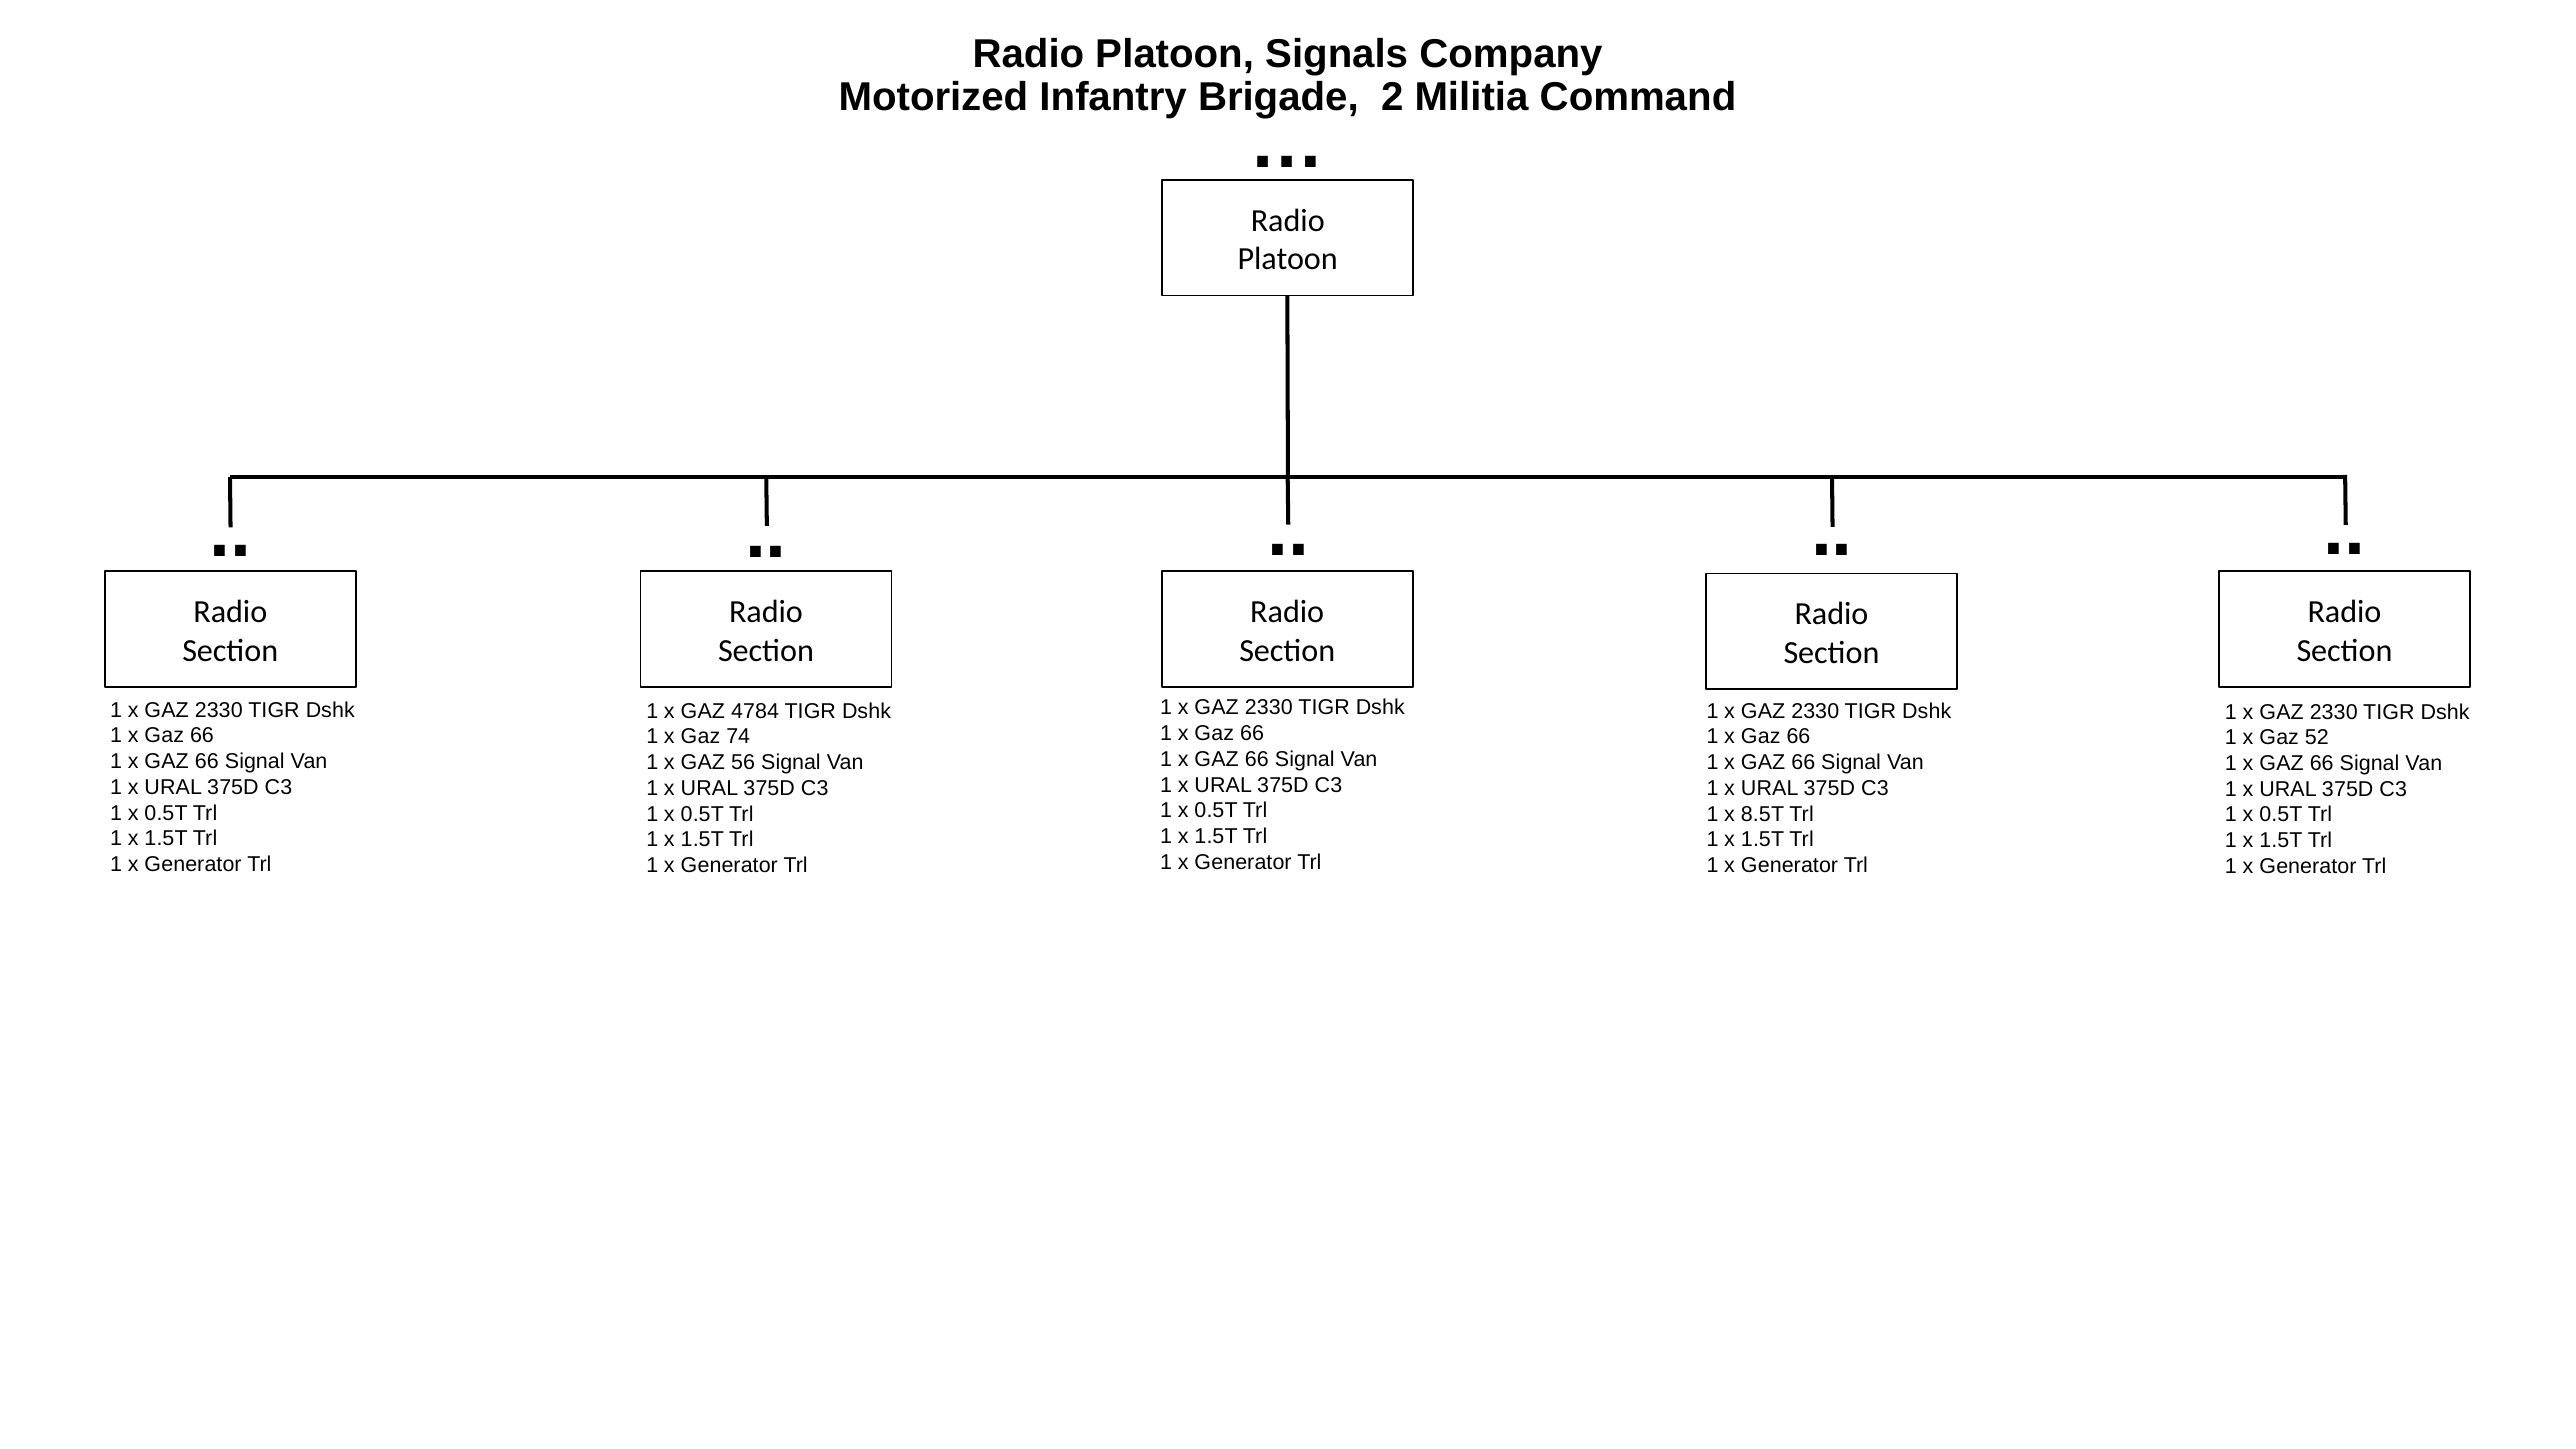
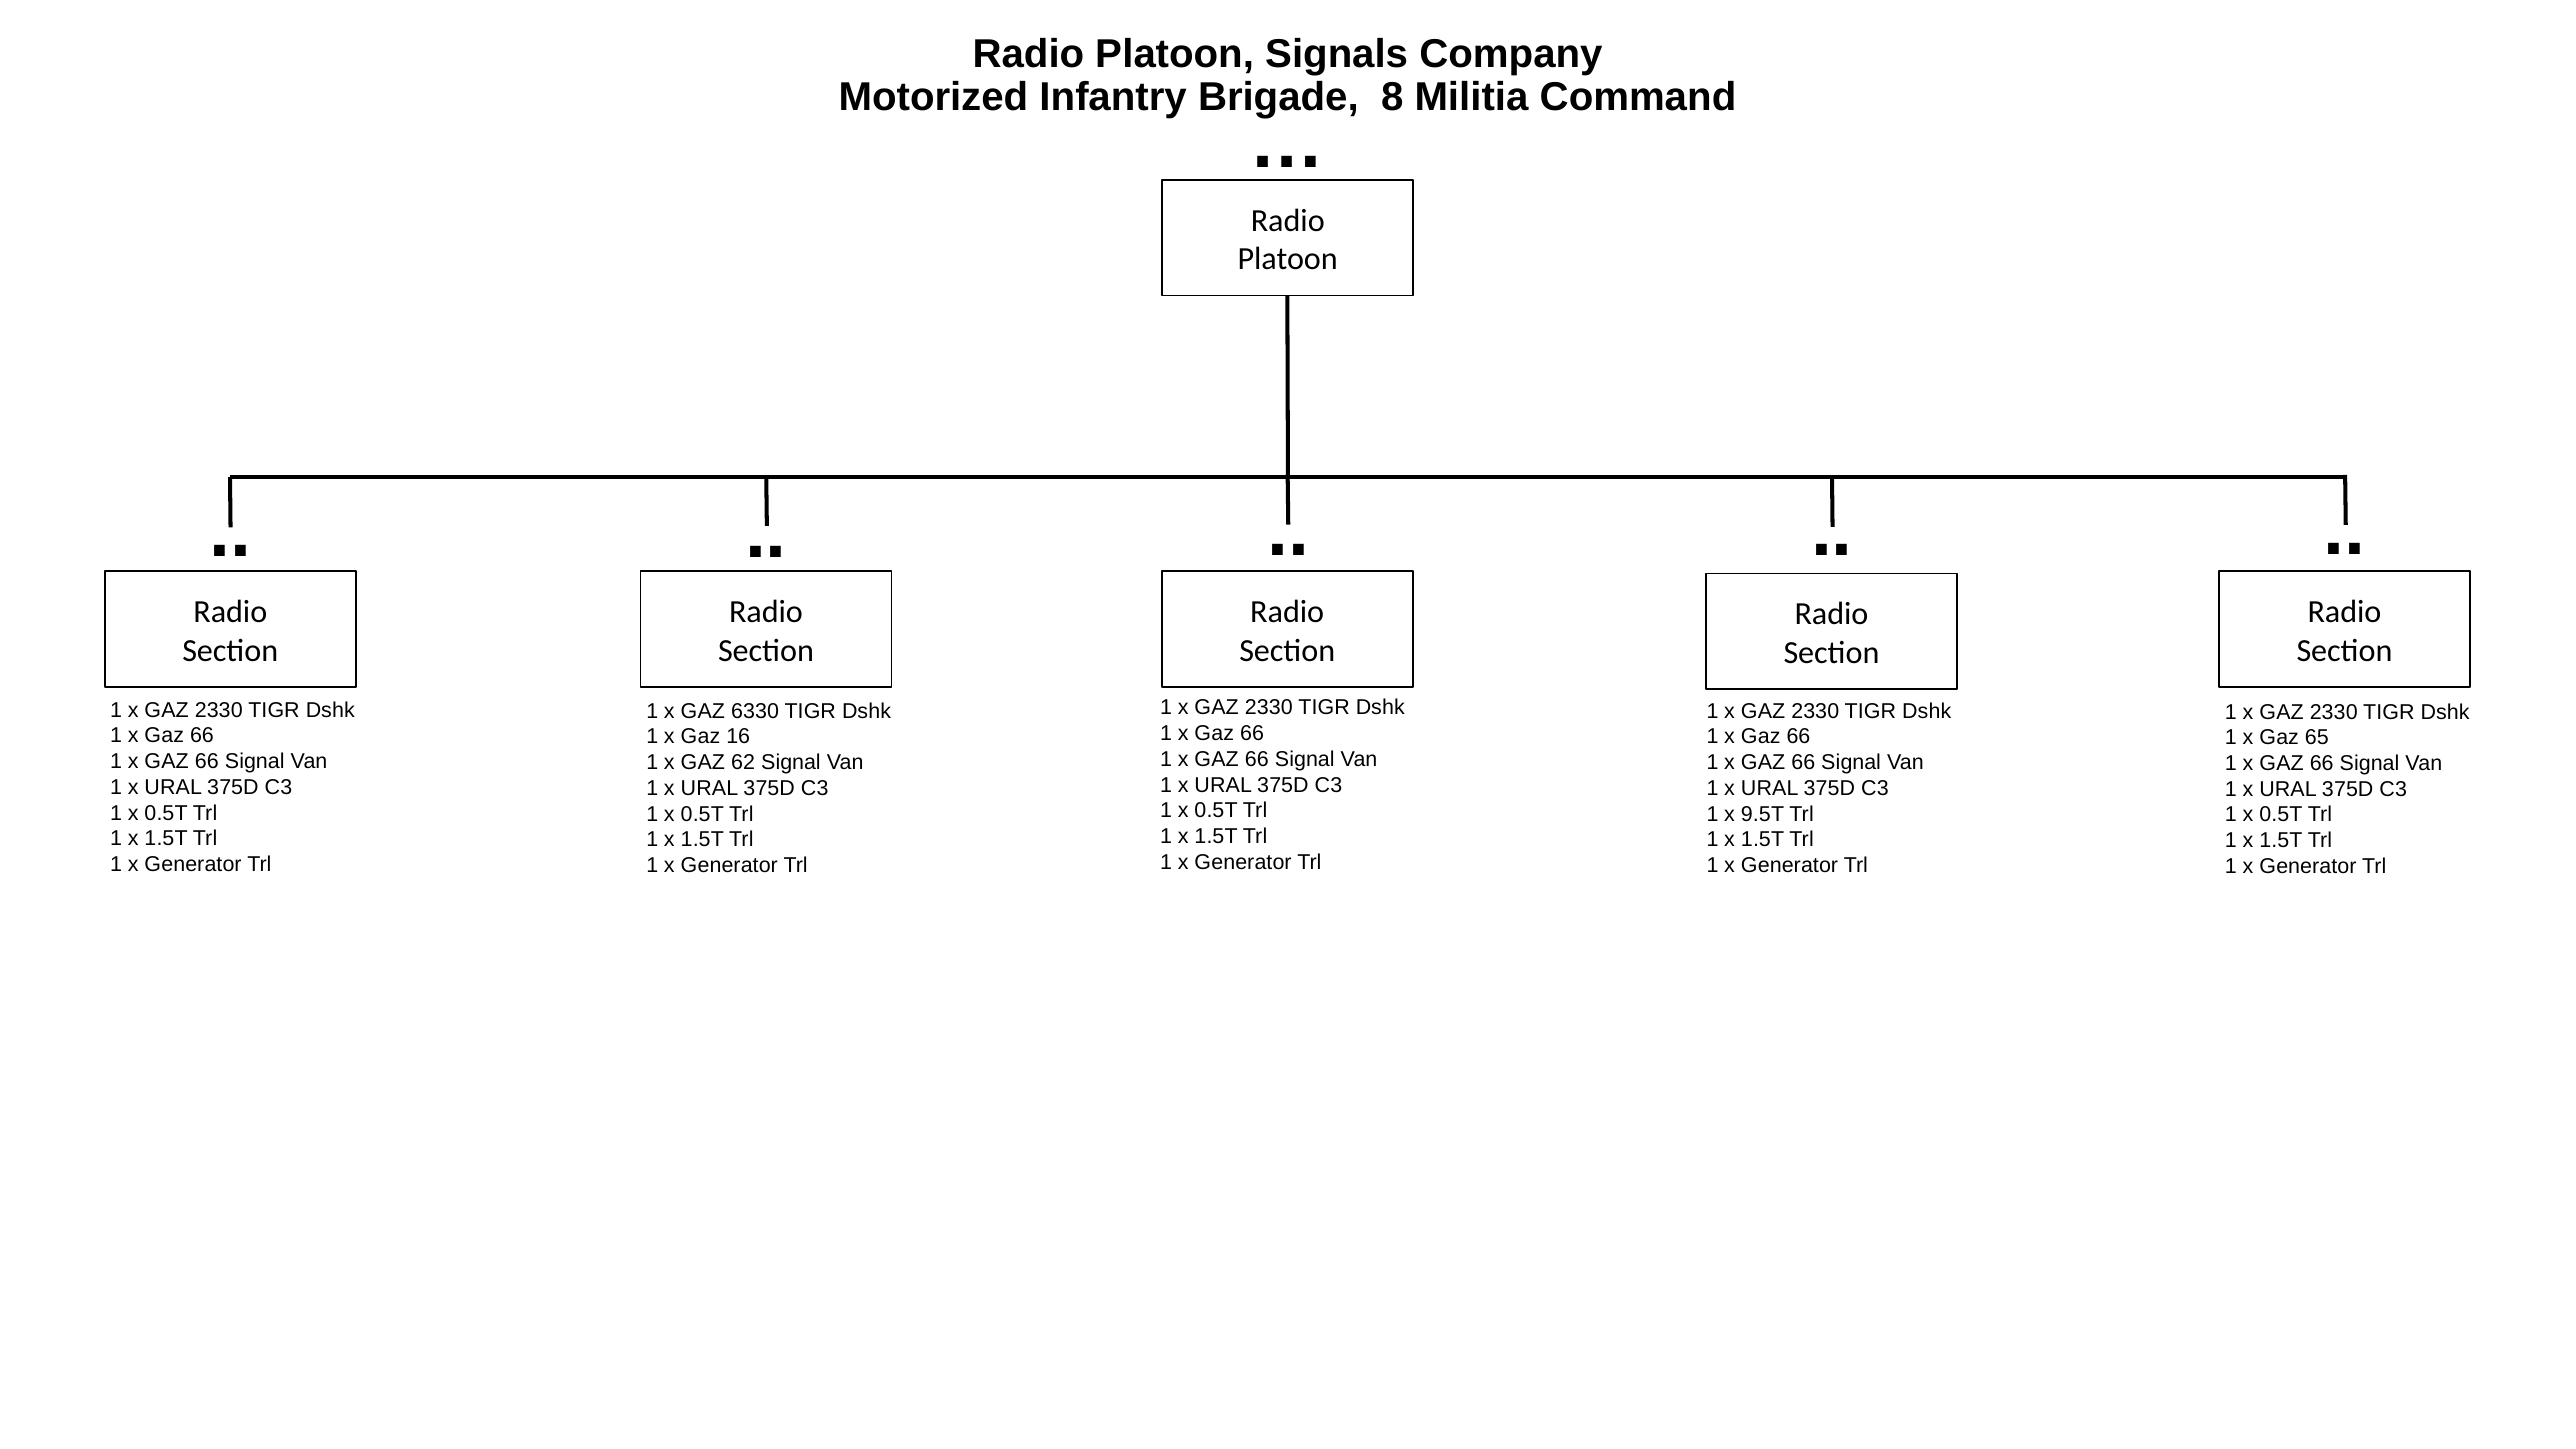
2: 2 -> 8 (1392, 98)
4784: 4784 -> 6330 (755, 711)
74: 74 -> 16 (738, 737)
52: 52 -> 65 (2317, 738)
56: 56 -> 62 (743, 763)
8.5T: 8.5T -> 9.5T (1763, 814)
